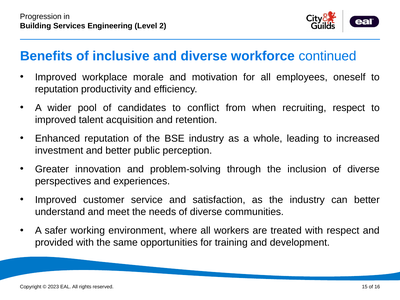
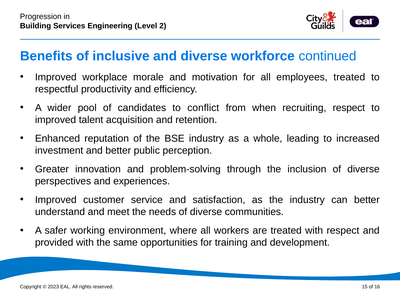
employees oneself: oneself -> treated (349, 77)
reputation: reputation -> respectful (57, 89)
